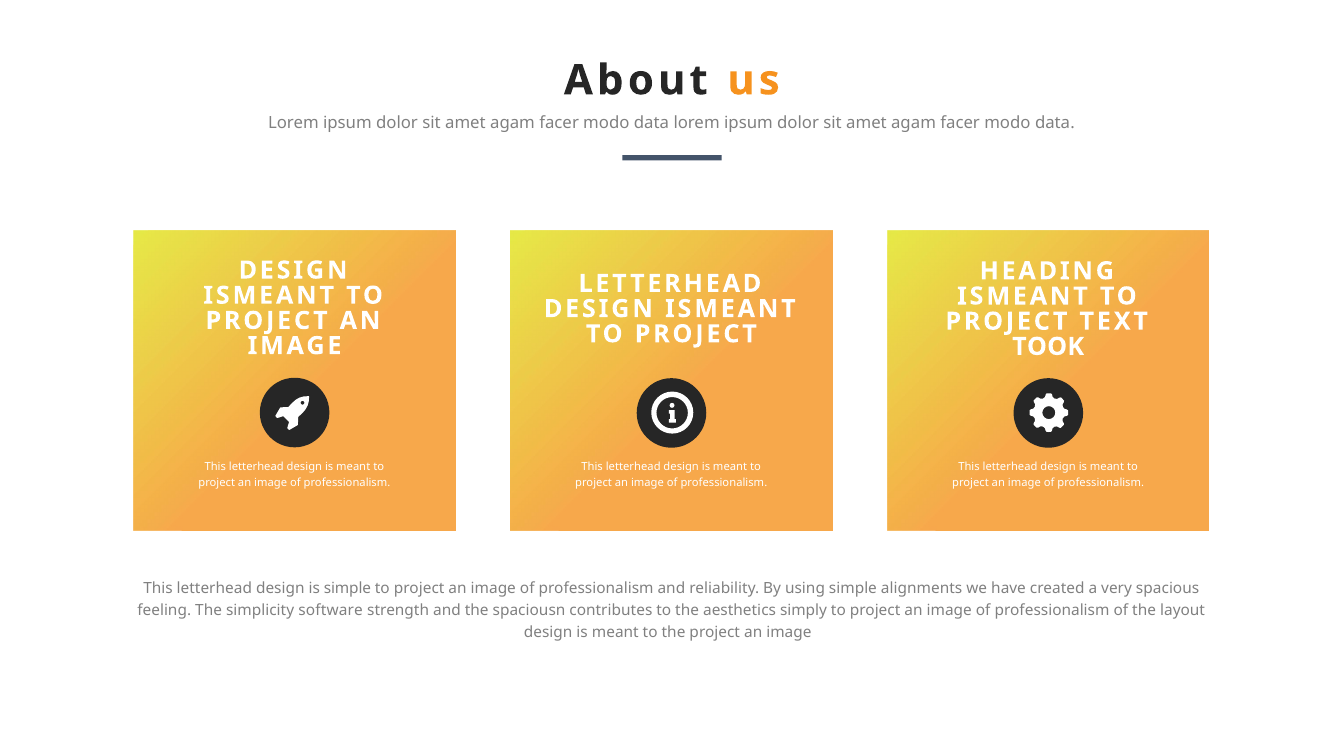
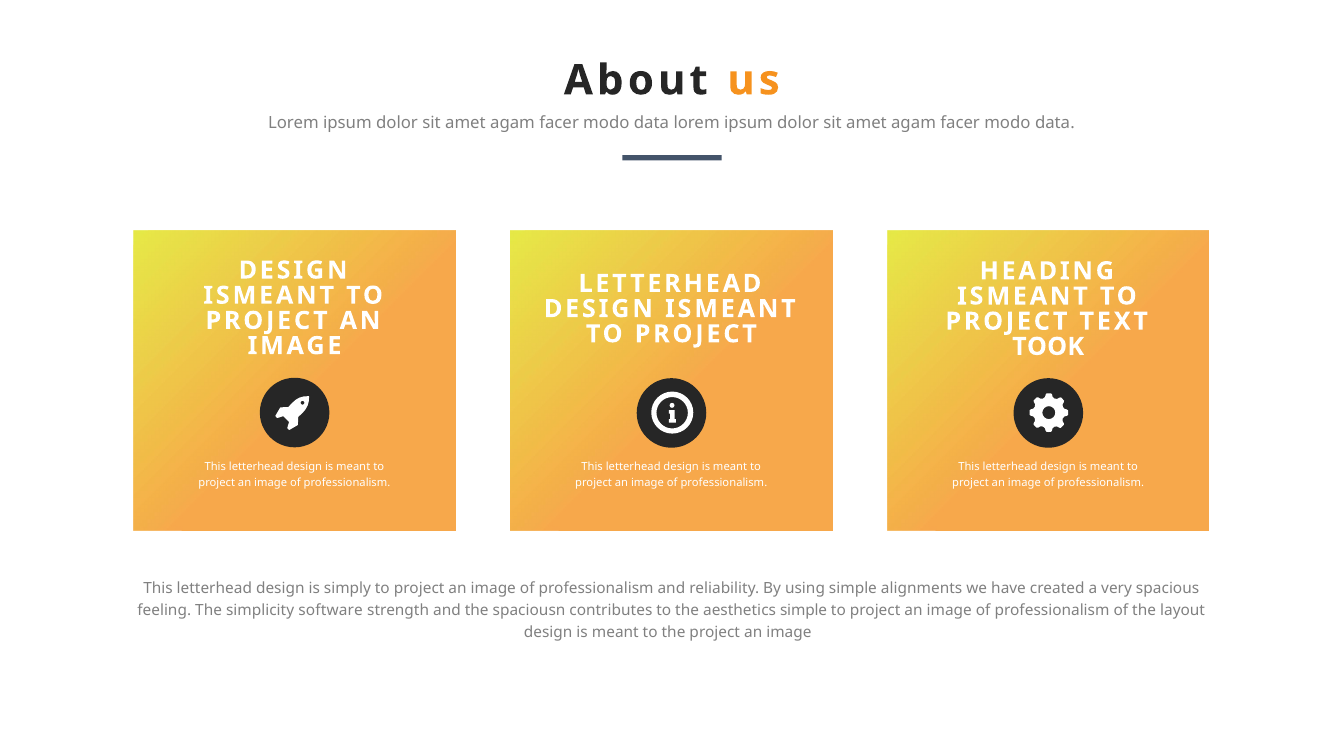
is simple: simple -> simply (347, 588)
aesthetics simply: simply -> simple (804, 611)
